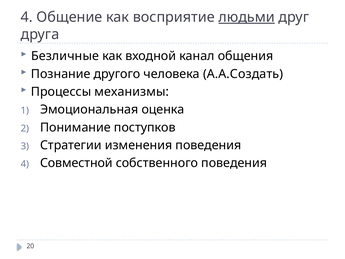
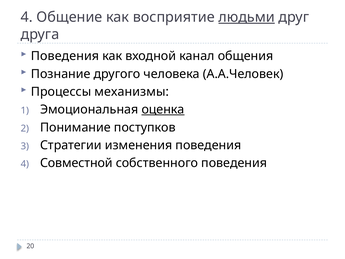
Безличные: Безличные -> Поведения (65, 56)
А.А.Создать: А.А.Создать -> А.А.Человек (243, 74)
оценка underline: none -> present (163, 110)
